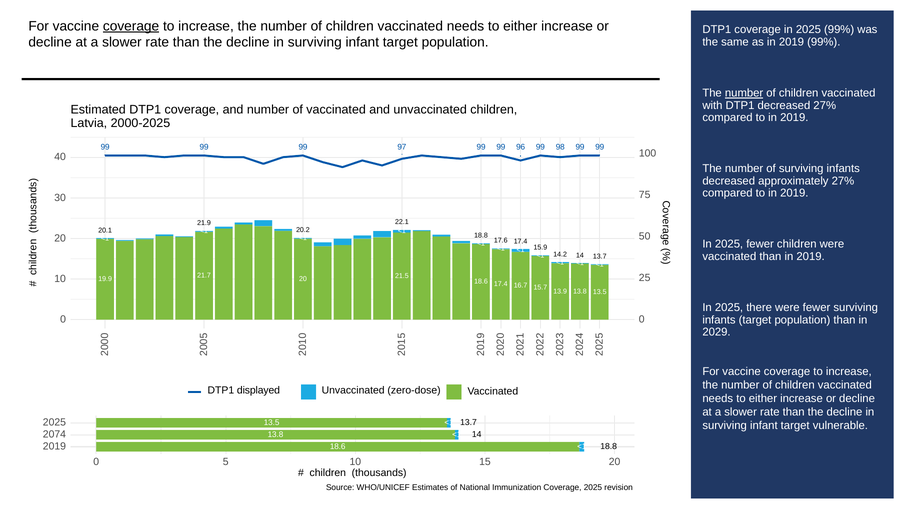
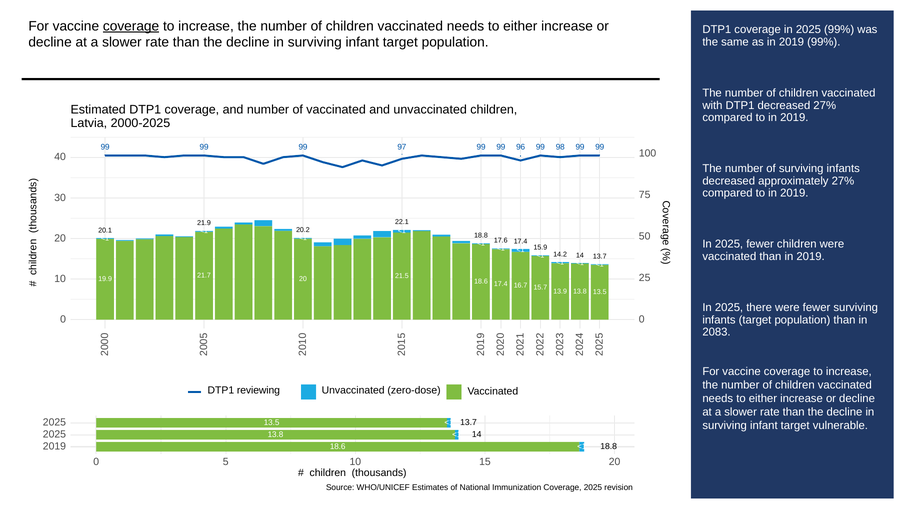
number underline: present -> none (744, 93)
2029: 2029 -> 2083 (717, 332)
displayed: displayed -> reviewing (258, 391)
2074: 2074 -> 2025 (54, 434)
